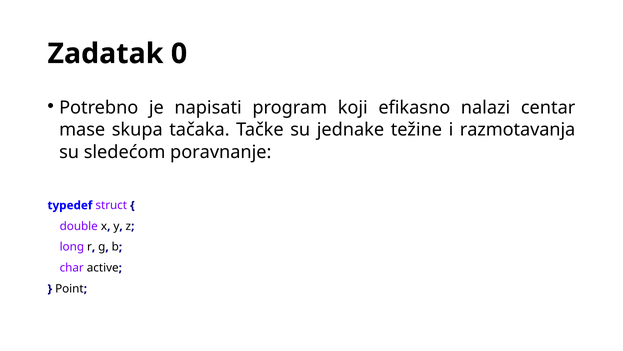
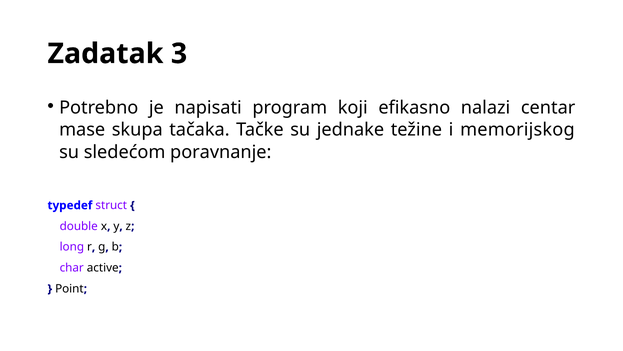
0: 0 -> 3 (179, 54)
razmotavanja: razmotavanja -> memorijskog (517, 130)
